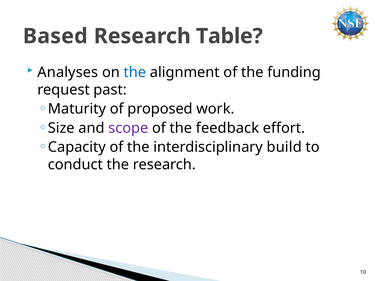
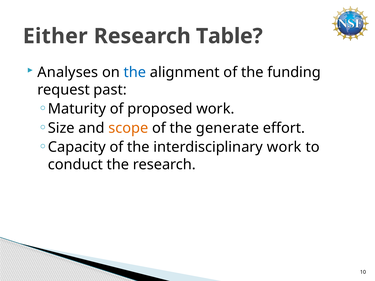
Based: Based -> Either (55, 36)
scope colour: purple -> orange (128, 128)
feedback: feedback -> generate (227, 128)
interdisciplinary build: build -> work (284, 147)
